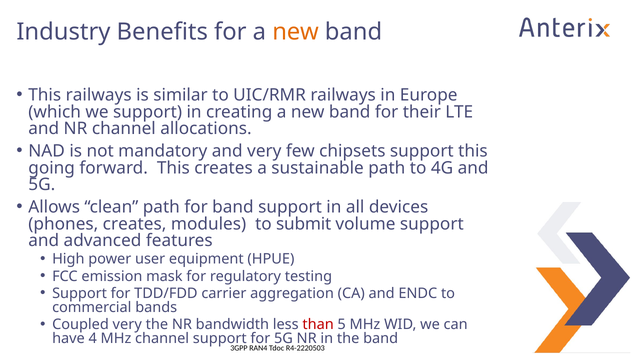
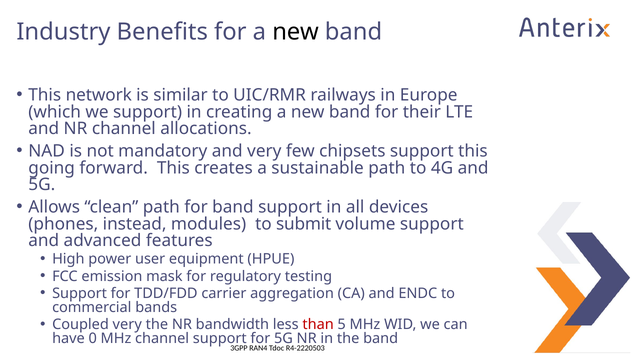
new colour: orange -> black (296, 32)
This railways: railways -> network (99, 95)
phones creates: creates -> instead (135, 224)
4: 4 -> 0 (93, 339)
